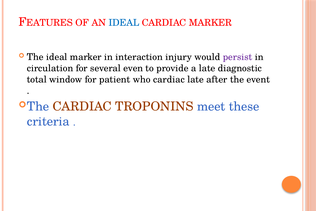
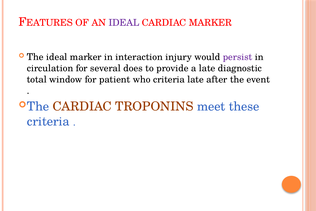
IDEAL colour: blue -> purple (124, 23)
even: even -> does (133, 68)
who cardiac: cardiac -> criteria (169, 79)
